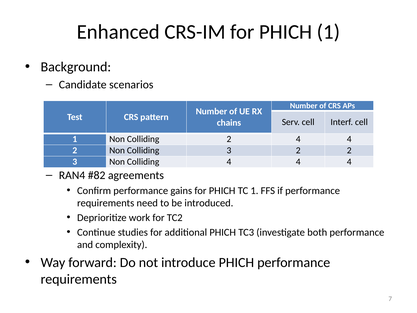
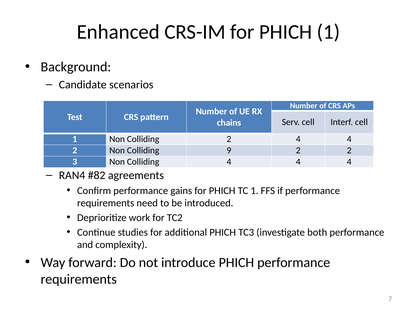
Colliding 3: 3 -> 9 (229, 150)
